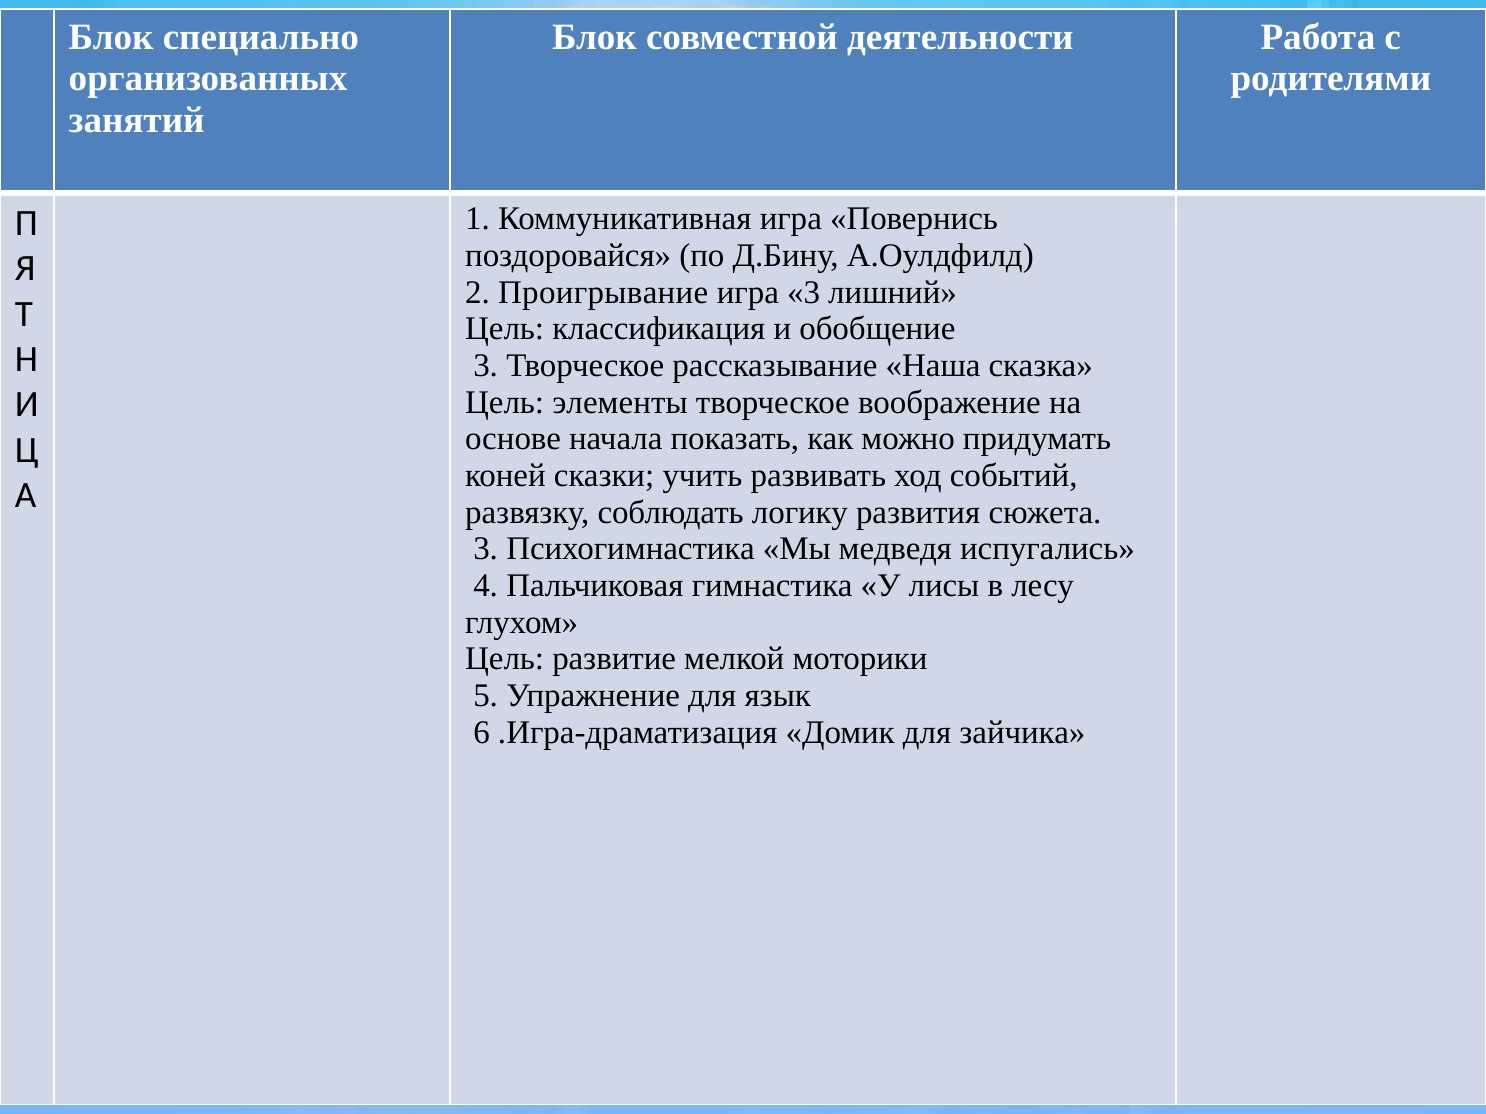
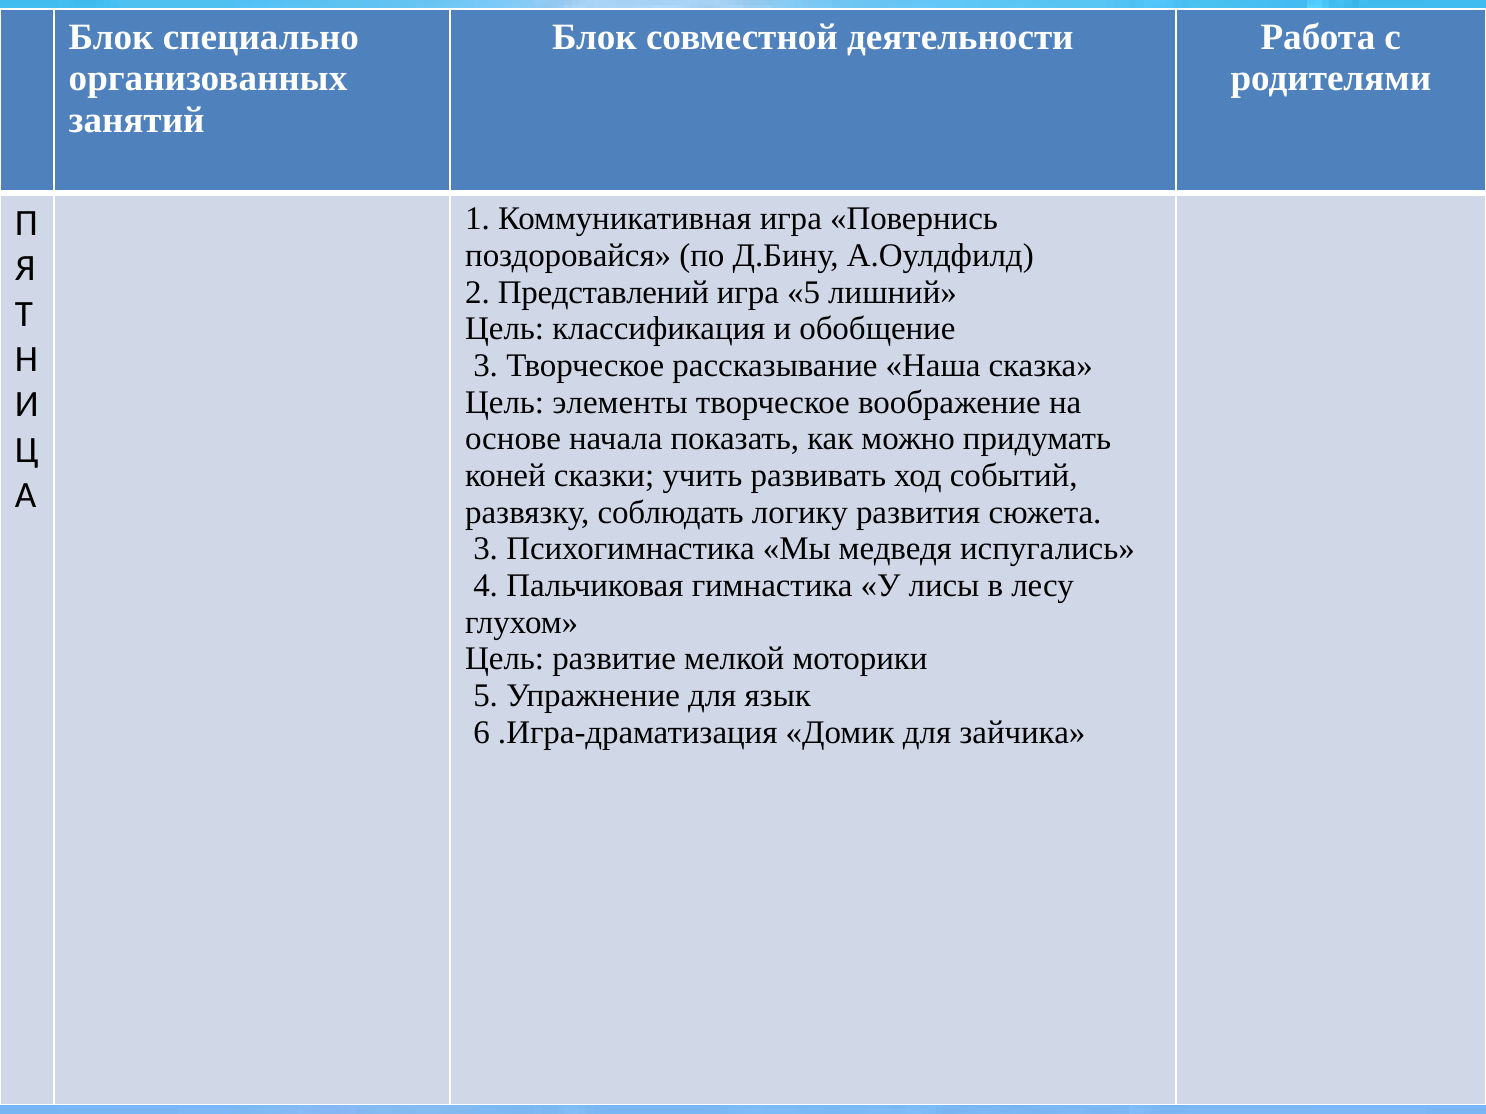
Проигрывание: Проигрывание -> Представлений (603, 292)
игра 3: 3 -> 5 (804, 292)
